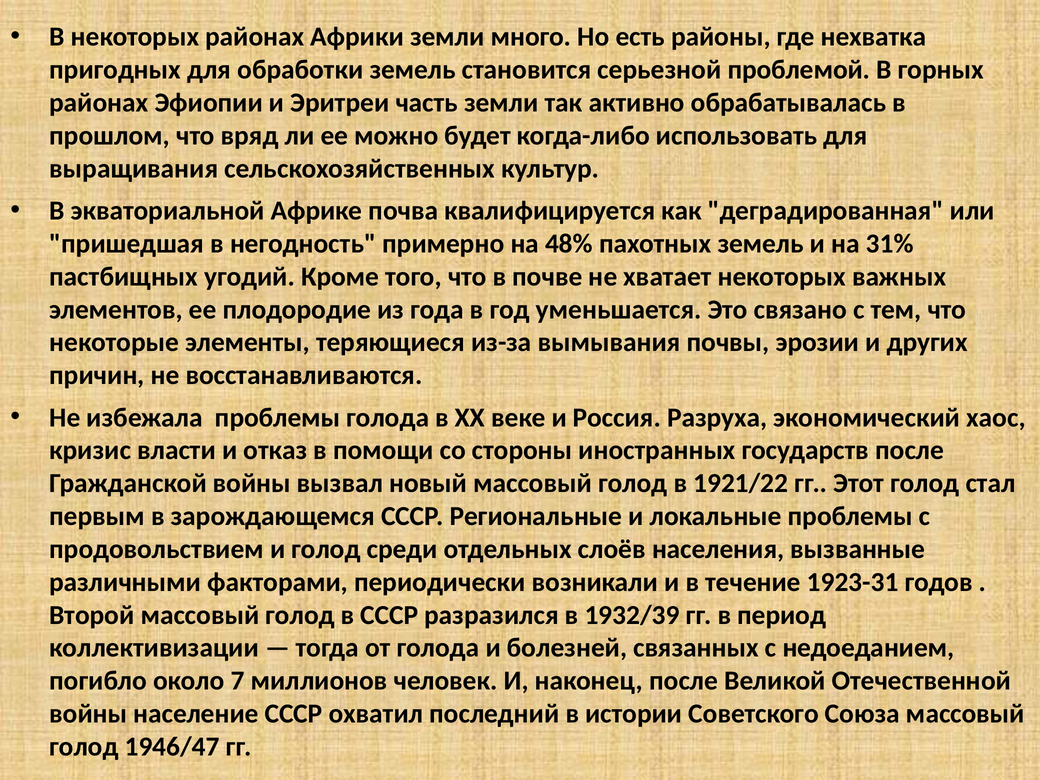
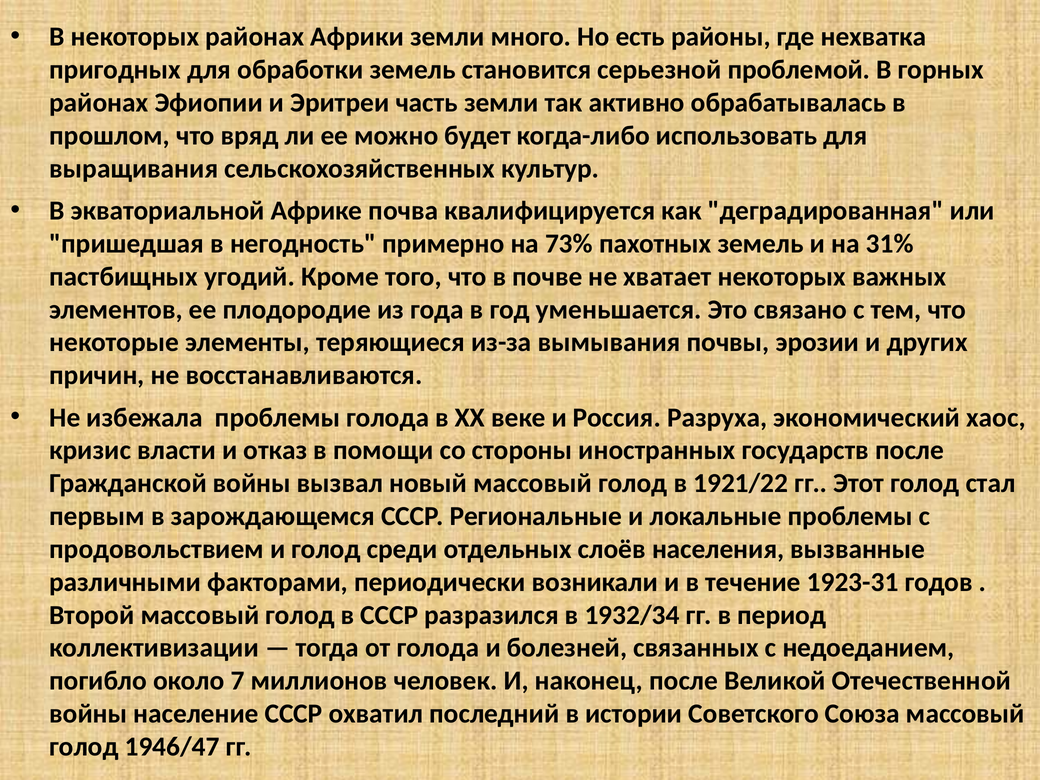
48%: 48% -> 73% (569, 244)
1932/39: 1932/39 -> 1932/34 (632, 615)
